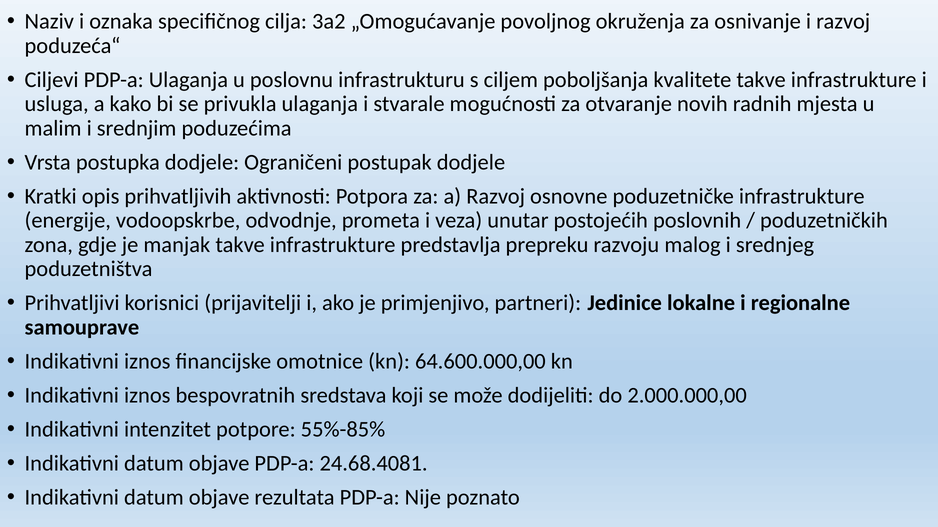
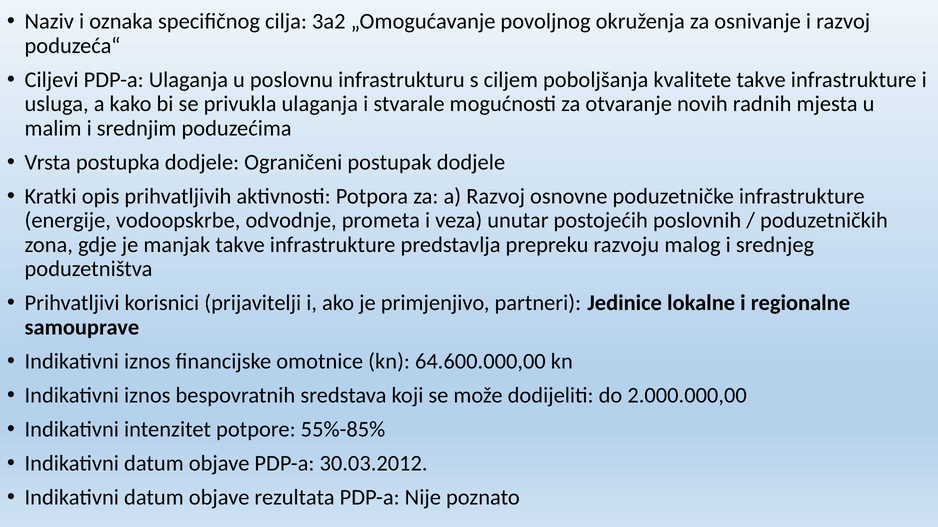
24.68.4081: 24.68.4081 -> 30.03.2012 (374, 464)
